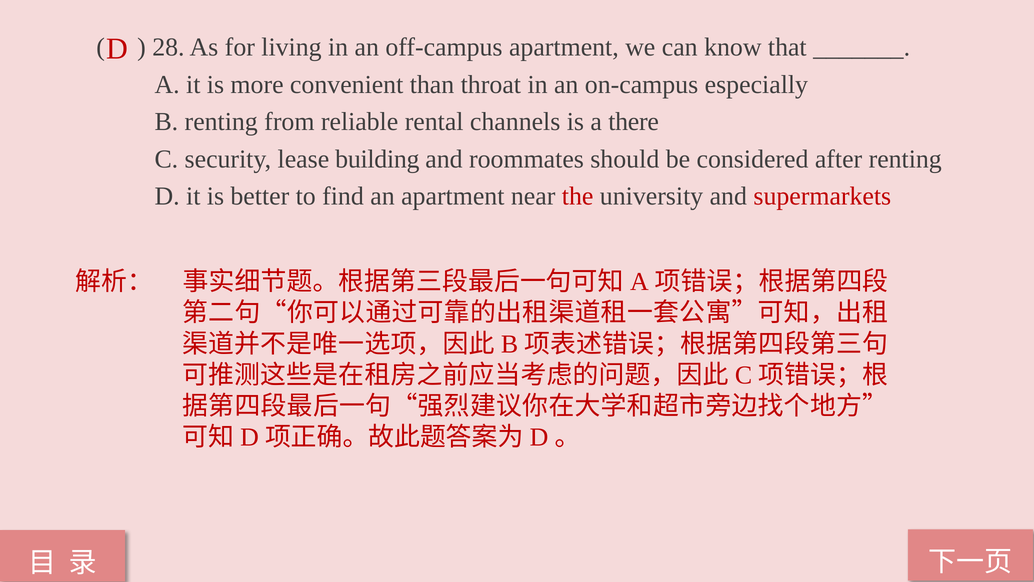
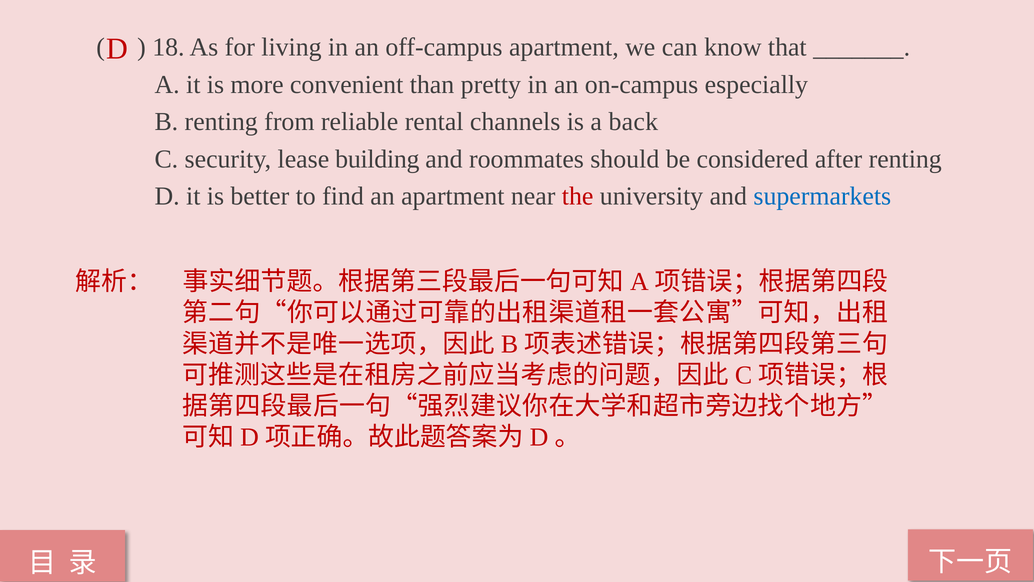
28: 28 -> 18 (168, 47)
throat: throat -> pretty (491, 85)
there: there -> back (633, 122)
supermarkets colour: red -> blue (822, 196)
